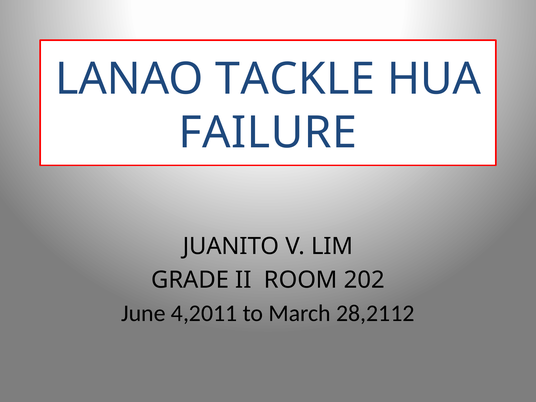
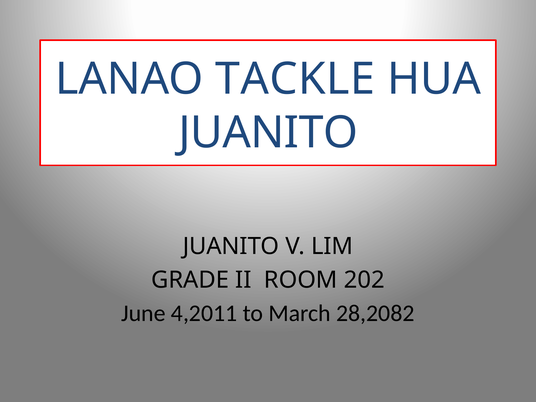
FAILURE: FAILURE -> JUANITO (268, 133)
28,2112: 28,2112 -> 28,2082 (375, 313)
